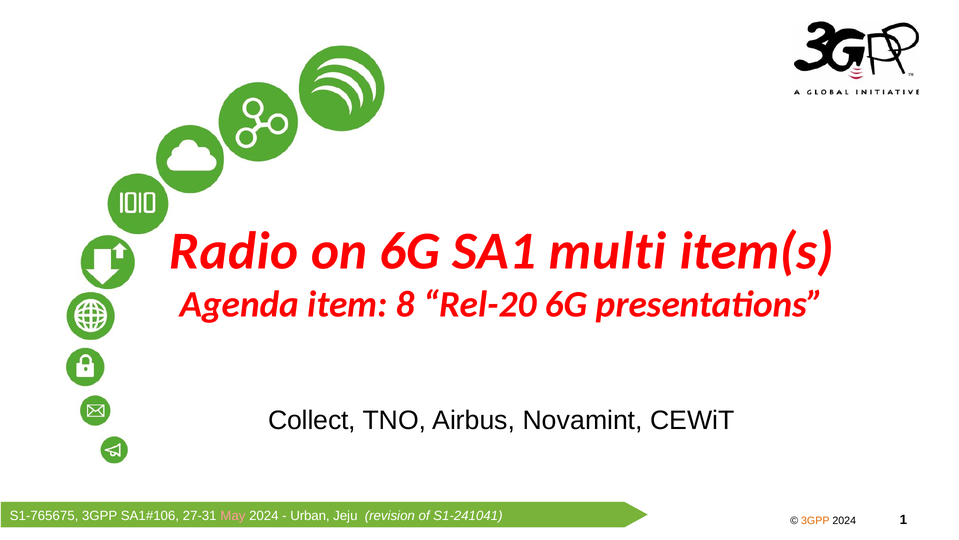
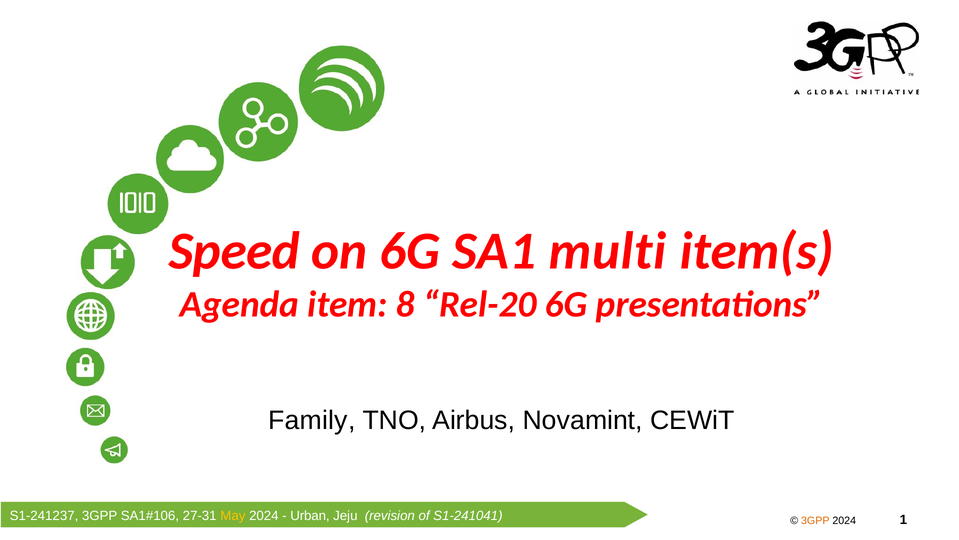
Radio: Radio -> Speed (234, 251)
Collect: Collect -> Family (312, 420)
S1-765675: S1-765675 -> S1-241237 (44, 515)
May colour: pink -> yellow (233, 515)
